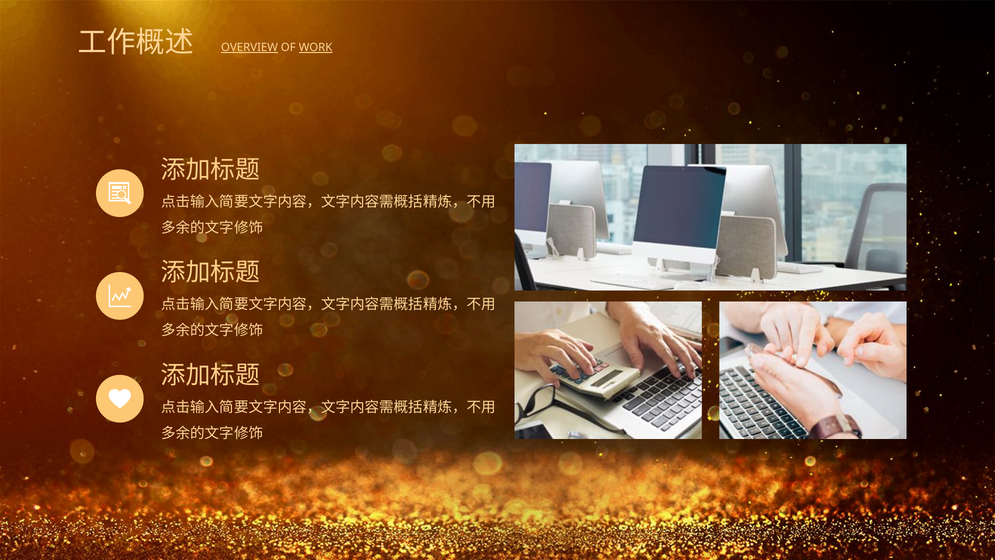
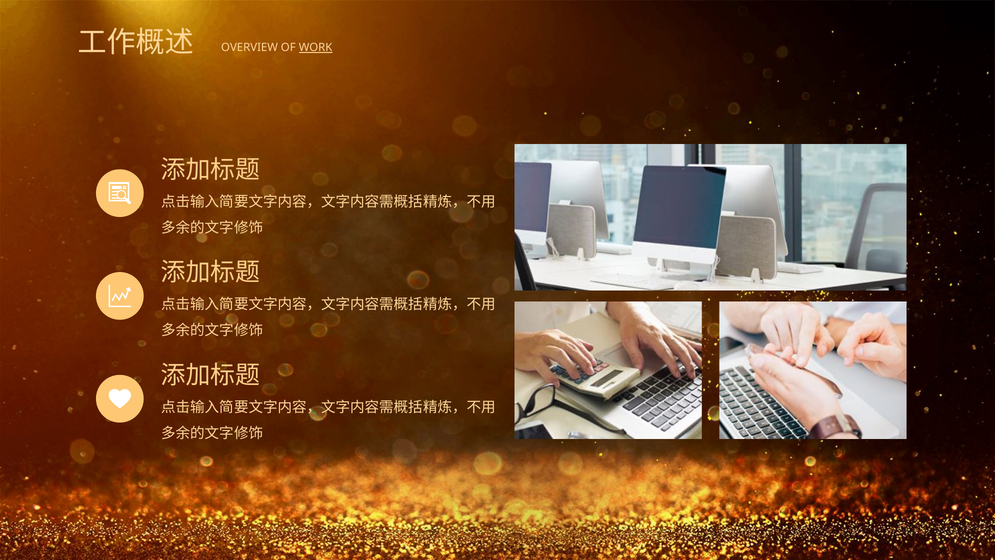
OVERVIEW underline: present -> none (250, 48)
